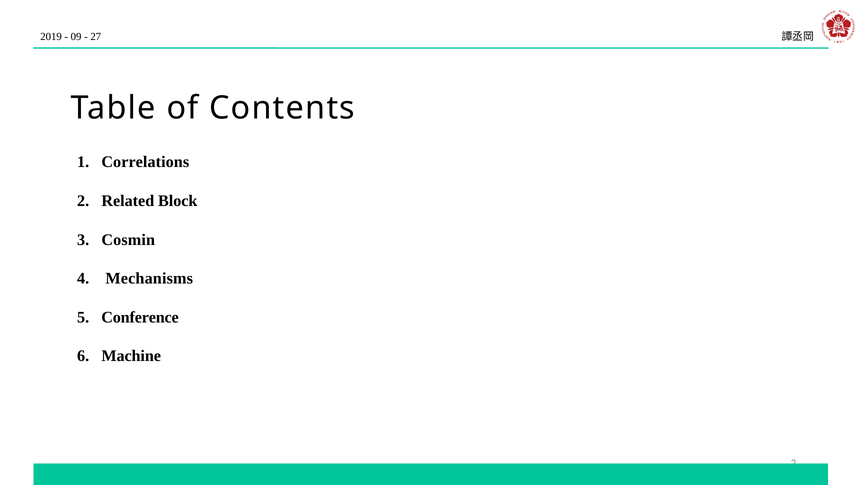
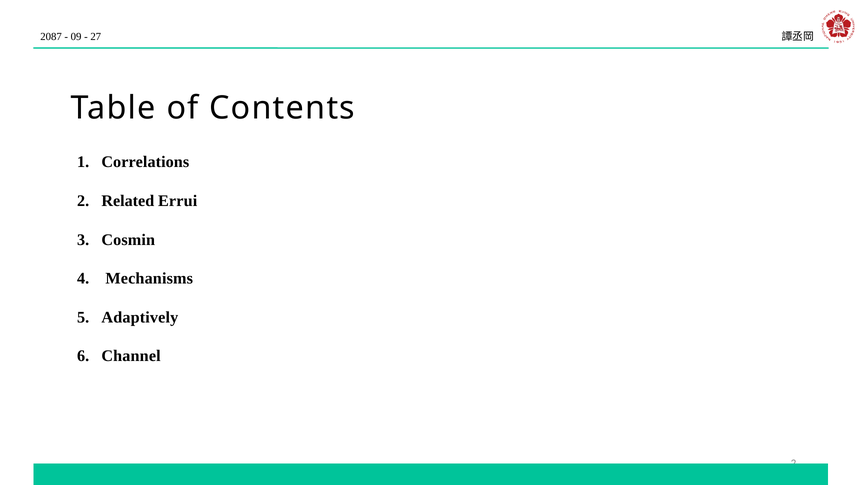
2019: 2019 -> 2087 (51, 37)
Block: Block -> Errui (178, 201)
Conference: Conference -> Adaptively (140, 317)
Machine: Machine -> Channel (131, 356)
